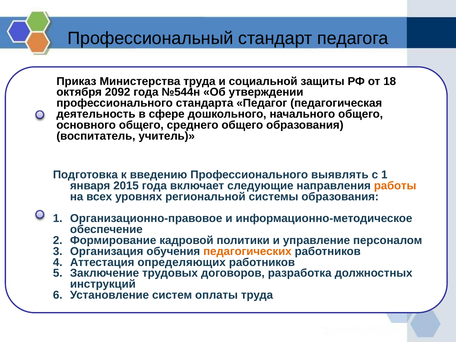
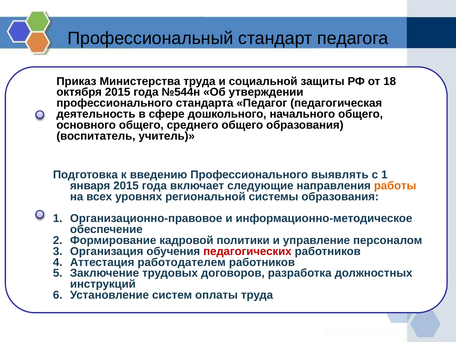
октября 2092: 2092 -> 2015 (118, 92)
педагогических colour: orange -> red (247, 251)
определяющих: определяющих -> работодателем (182, 262)
